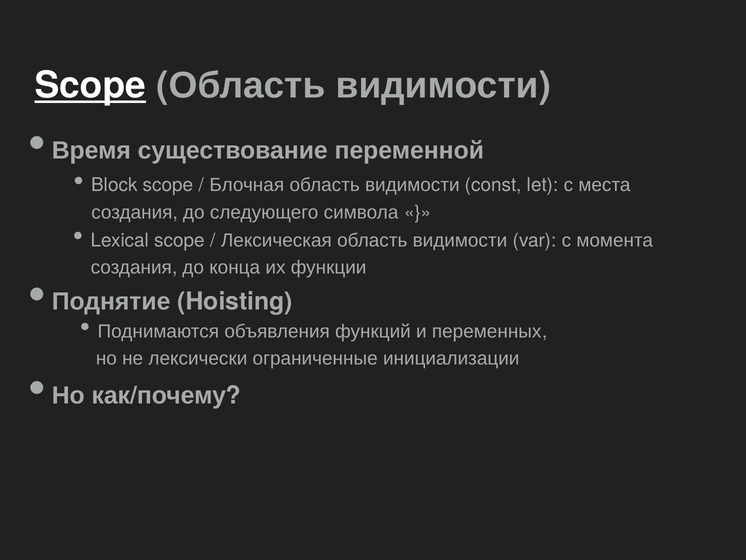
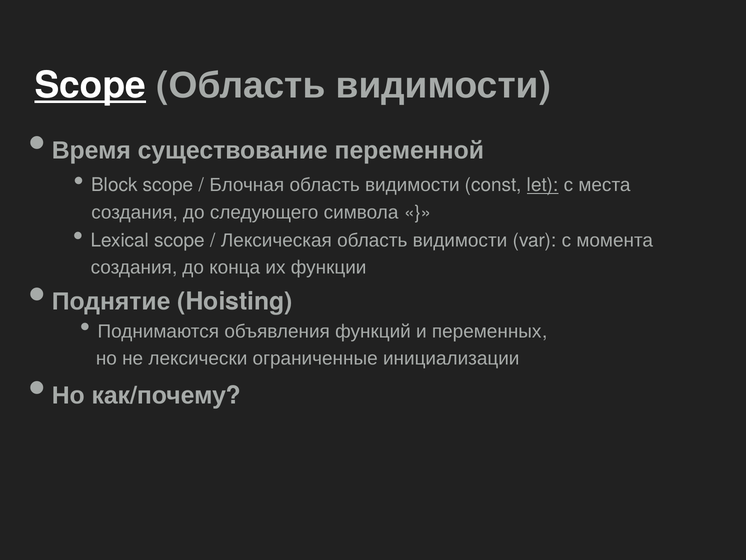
let underline: none -> present (543, 185)
